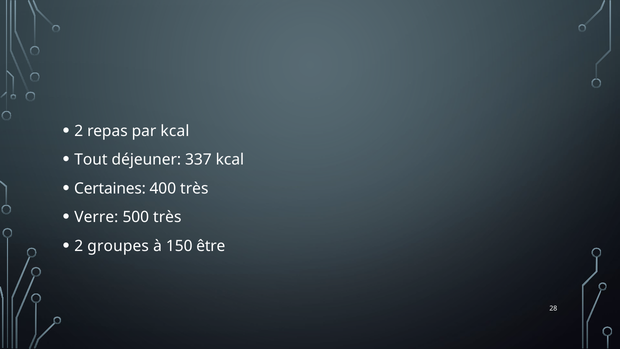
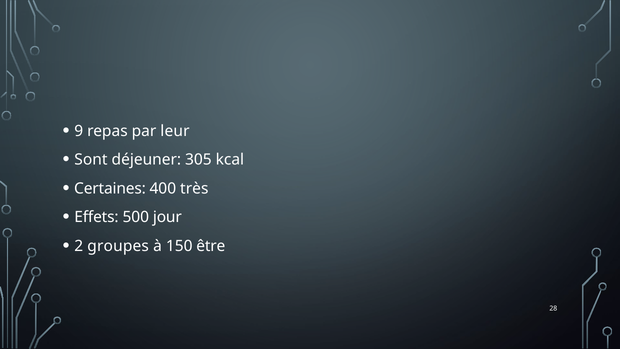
2: 2 -> 9 (79, 131)
par kcal: kcal -> leur (175, 131)
Tout: Tout -> Sont (91, 160)
337: 337 -> 305 (198, 160)
Verre: Verre -> Effets (96, 217)
500 très: très -> jour (167, 217)
